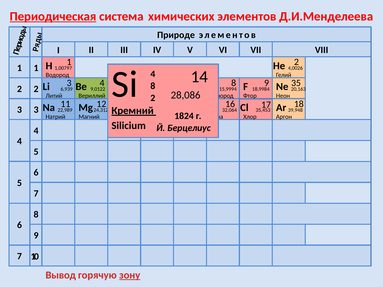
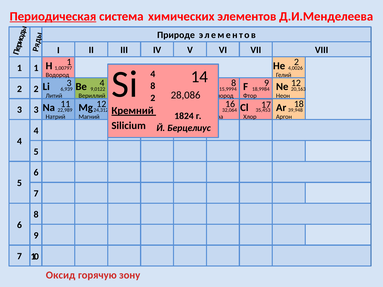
35: 35 -> 12 (296, 83)
Вывод: Вывод -> Оксид (61, 275)
зону underline: present -> none (130, 275)
